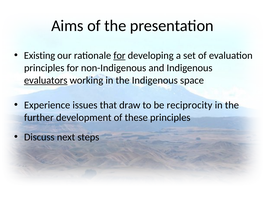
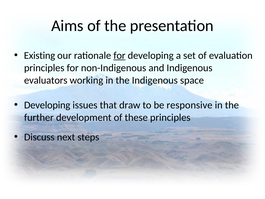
evaluators underline: present -> none (46, 80)
Experience: Experience -> Developing (47, 105)
reciprocity: reciprocity -> responsive (190, 105)
